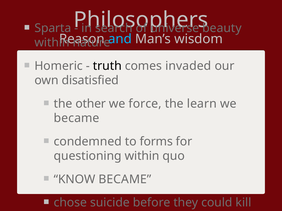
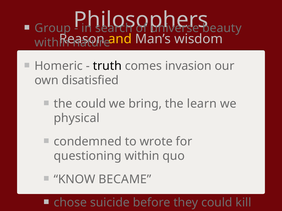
Sparta: Sparta -> Group (53, 28)
and colour: light blue -> yellow (120, 39)
invaded: invaded -> invasion (188, 66)
the other: other -> could (91, 104)
force: force -> bring (145, 104)
became: became -> physical (77, 118)
forms: forms -> wrote (156, 142)
